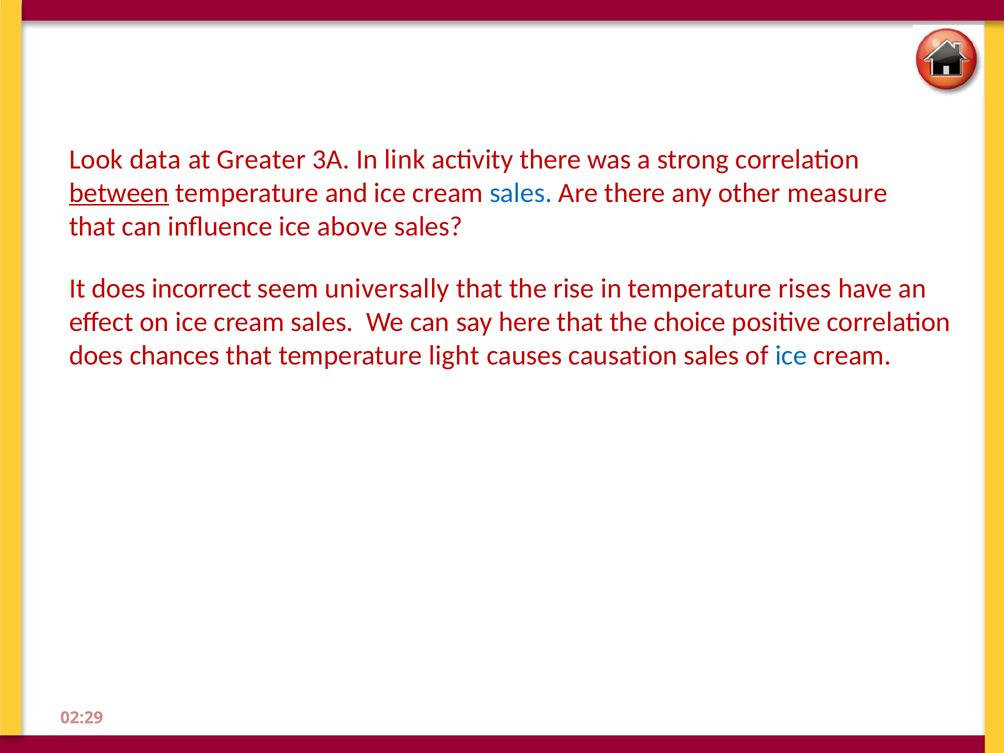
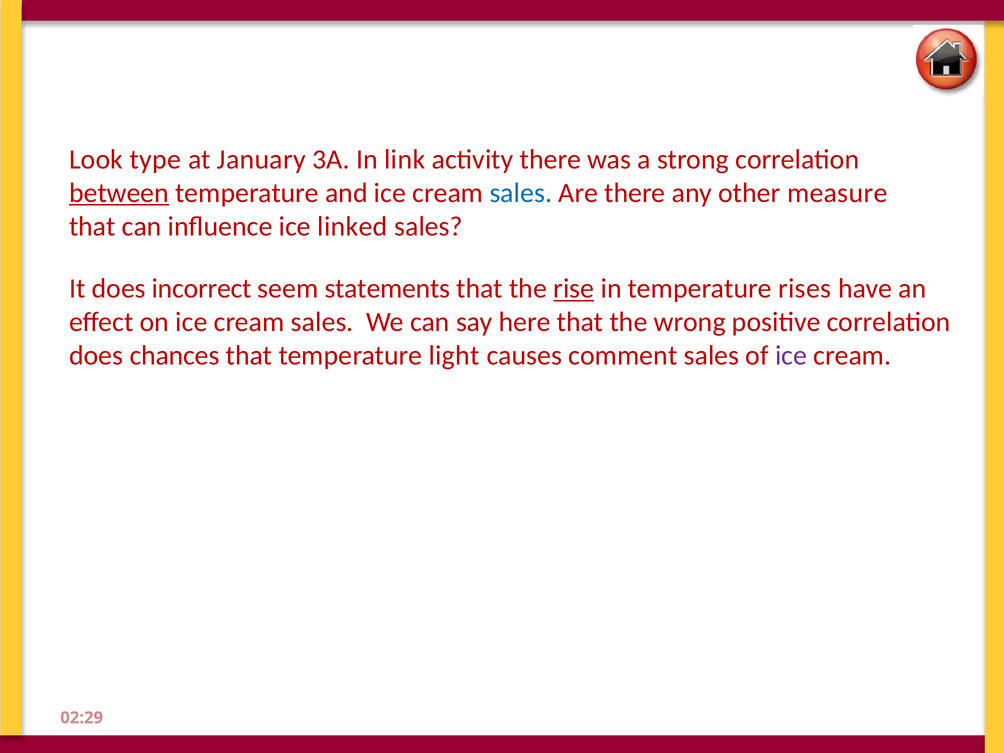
data: data -> type (155, 159)
Greater: Greater -> January (261, 159)
above: above -> linked (352, 226)
universally: universally -> statements (387, 289)
rise underline: none -> present (574, 289)
choice: choice -> wrong (690, 322)
causation: causation -> comment (623, 356)
ice colour: blue -> purple (791, 356)
